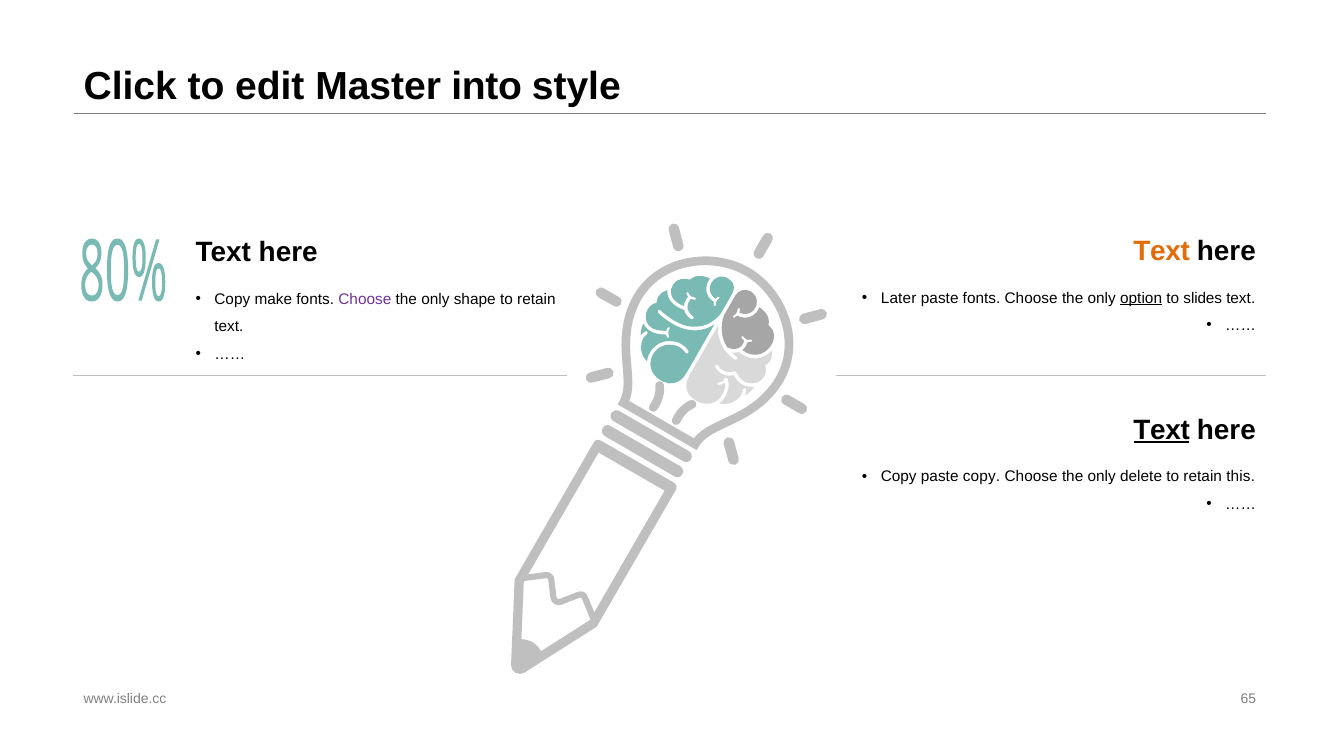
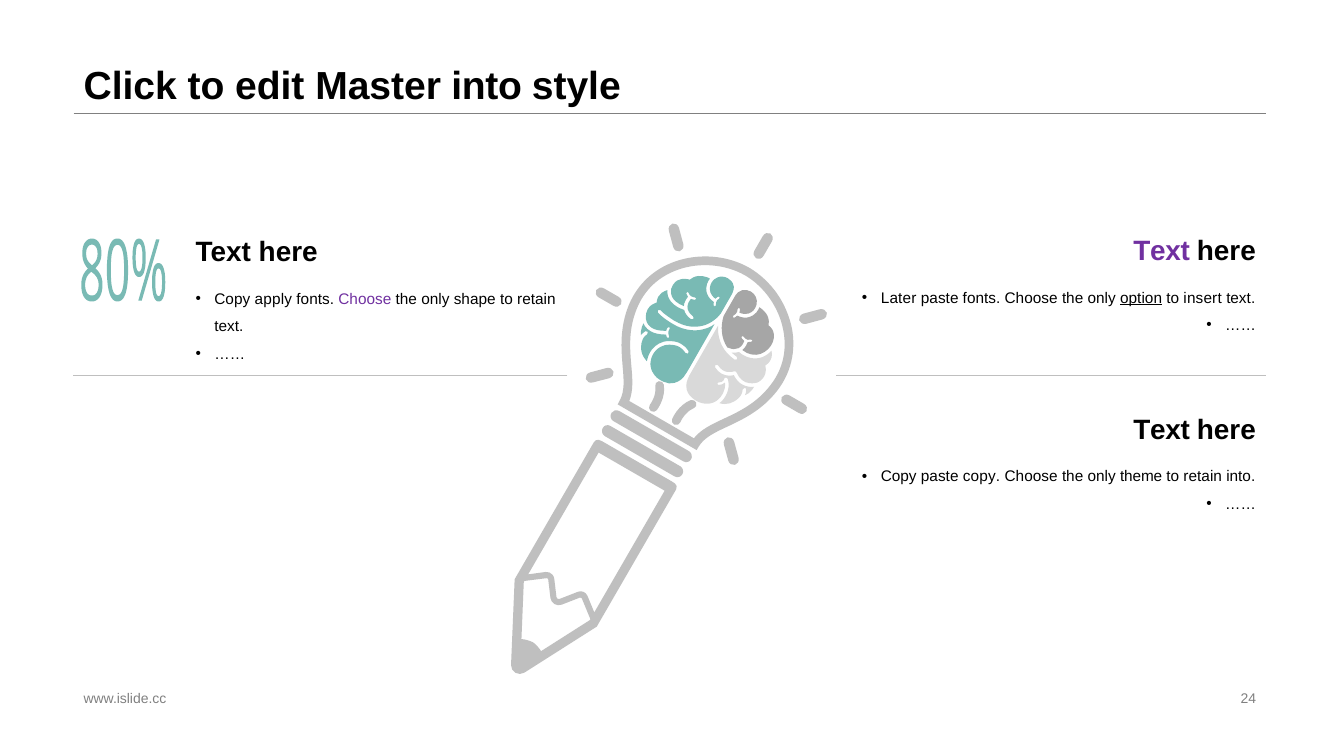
Text colour: orange -> purple (1162, 251)
slides: slides -> insert (1203, 298)
make: make -> apply (273, 299)
Text underline: present -> none (1162, 430)
delete: delete -> theme (1141, 477)
retain this: this -> into (1241, 477)
65: 65 -> 24 (1248, 698)
